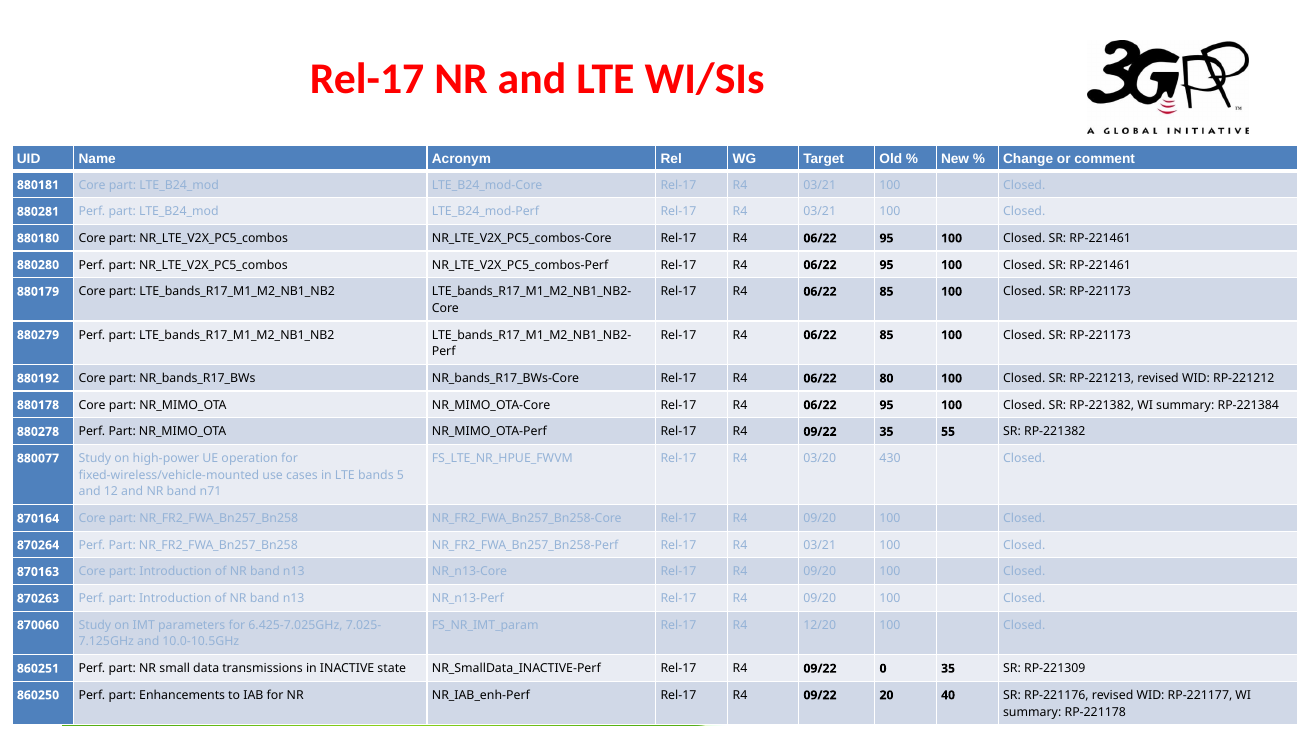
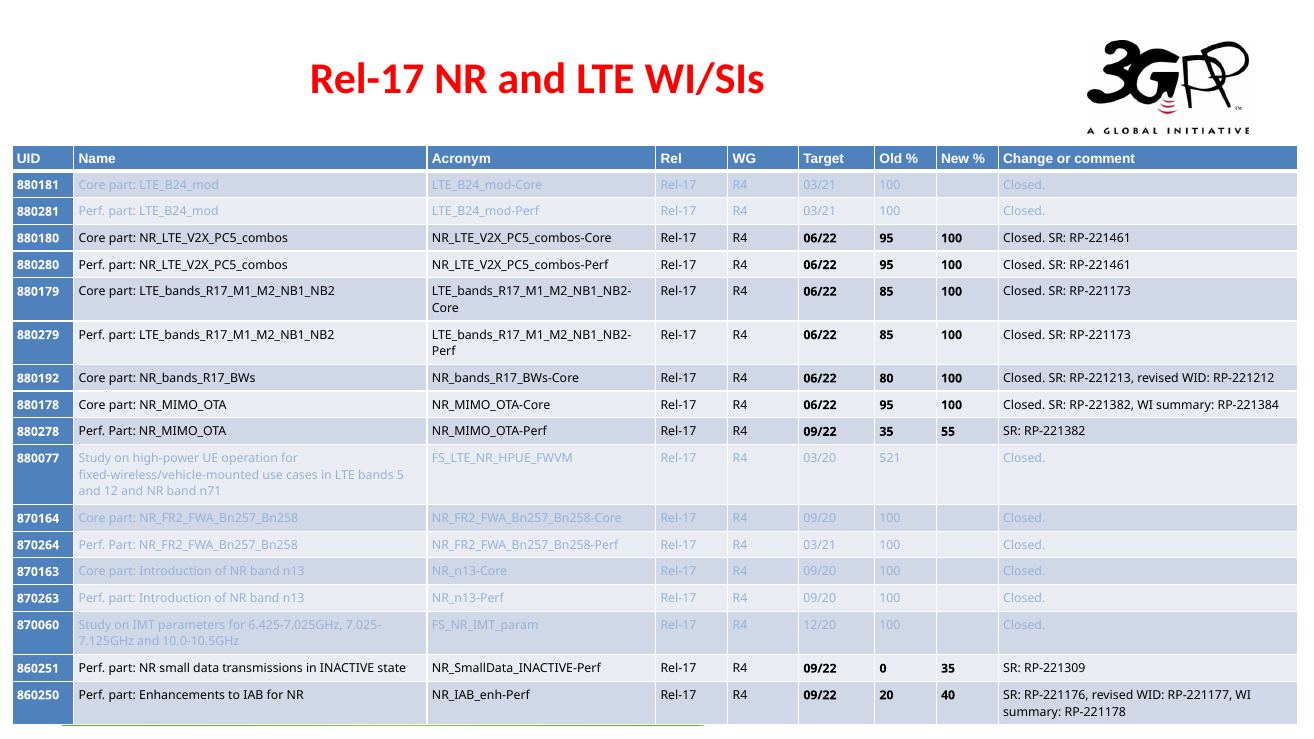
430: 430 -> 521 (890, 458)
